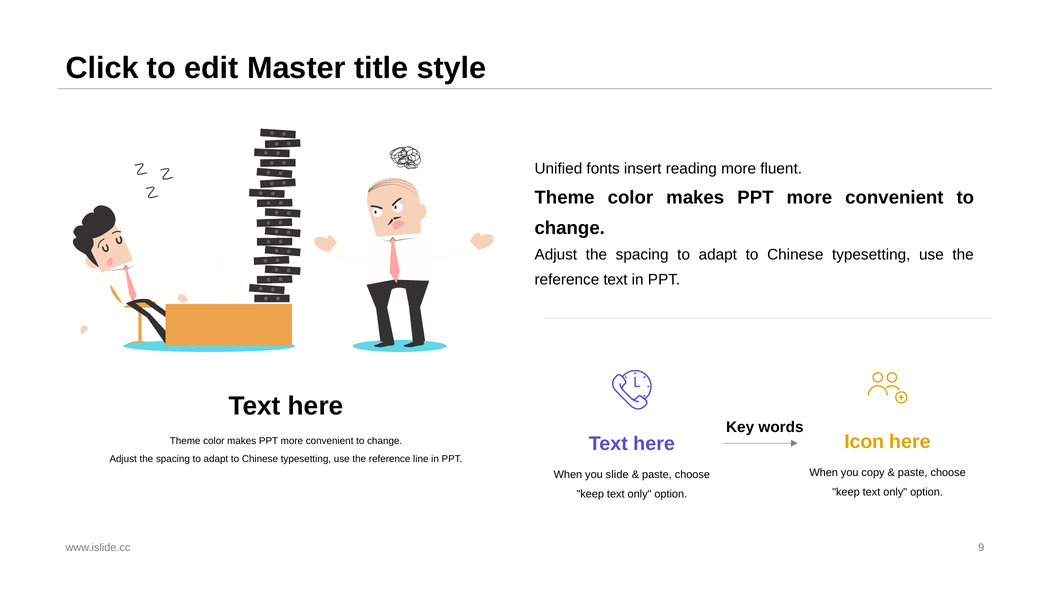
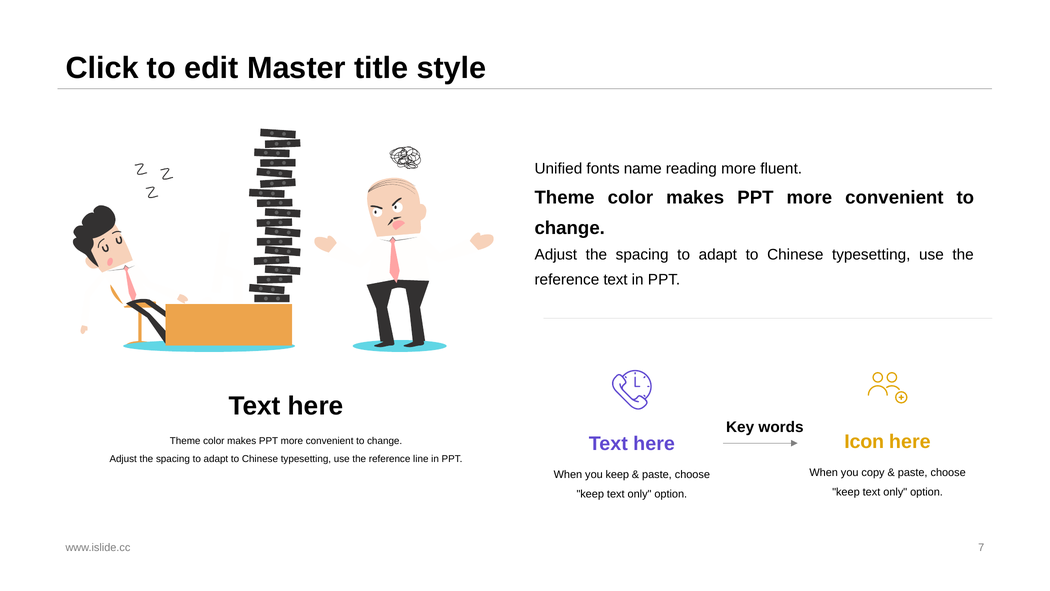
insert: insert -> name (643, 169)
you slide: slide -> keep (617, 474)
9: 9 -> 7 (981, 547)
